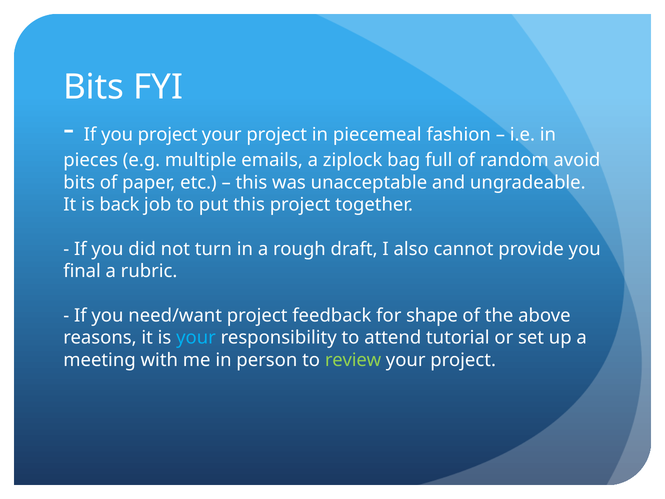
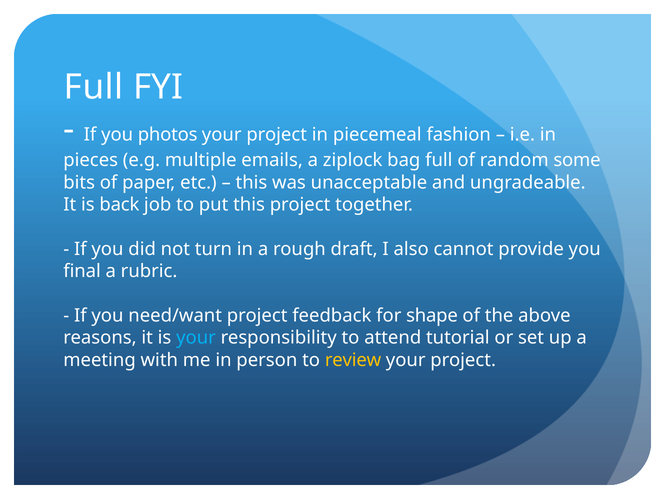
Bits: Bits -> Full (94, 87)
you project: project -> photos (168, 135)
avoid: avoid -> some (577, 160)
review colour: light green -> yellow (353, 360)
